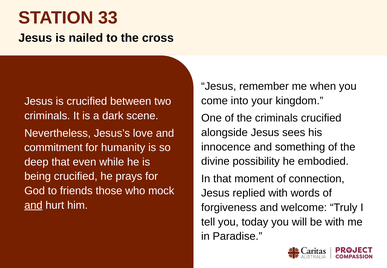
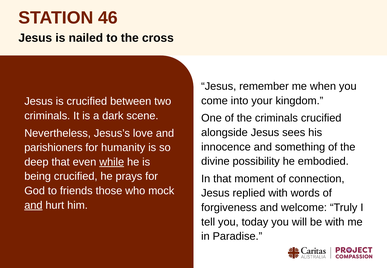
33: 33 -> 46 (108, 18)
commitment: commitment -> parishioners (53, 148)
while underline: none -> present (112, 162)
